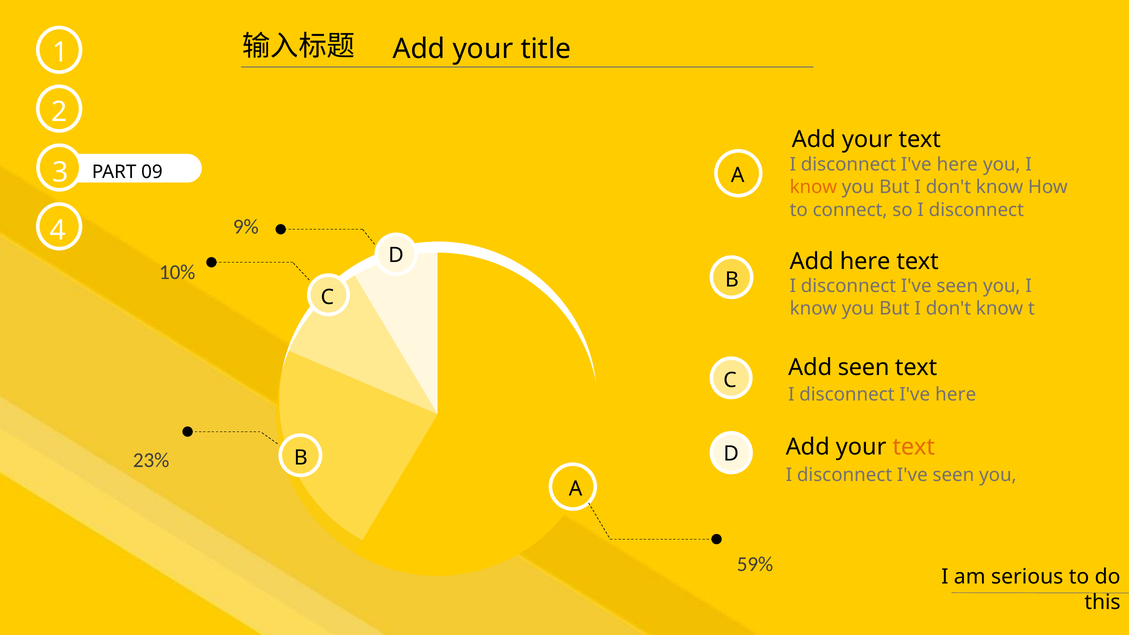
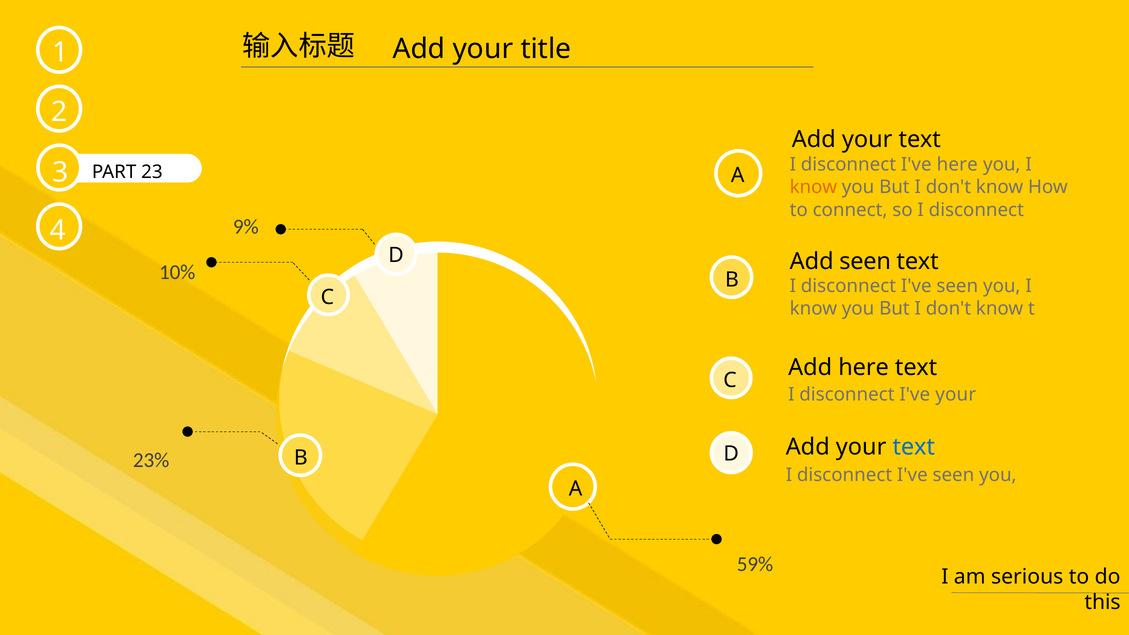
09: 09 -> 23 (152, 172)
Add here: here -> seen (865, 262)
Add seen: seen -> here (864, 367)
here: here -> your (956, 395)
text colour: orange -> blue (914, 447)
